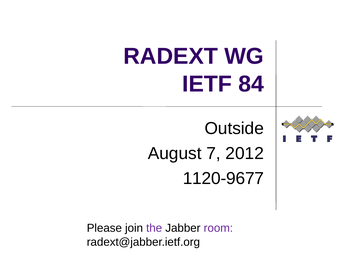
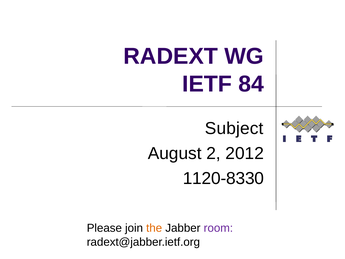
Outside: Outside -> Subject (234, 128)
7: 7 -> 2 (214, 153)
1120-9677: 1120-9677 -> 1120-8330 (223, 178)
the colour: purple -> orange (154, 228)
